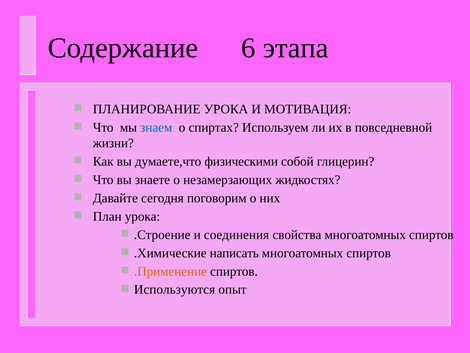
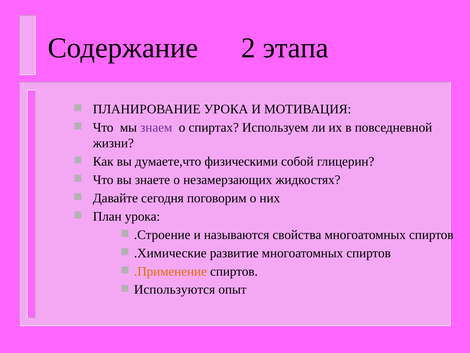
6: 6 -> 2 (248, 48)
знаем colour: blue -> purple (156, 127)
соединения: соединения -> называются (237, 234)
написать: написать -> развитие (234, 253)
